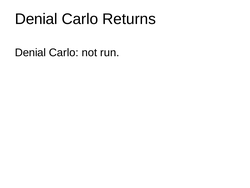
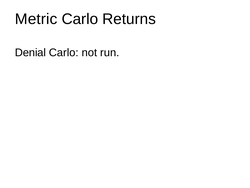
Denial: Denial -> Metric (36, 19)
